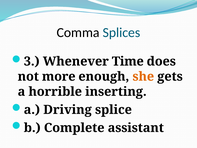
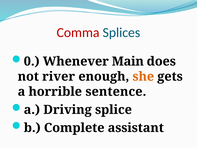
Comma colour: black -> red (78, 33)
3: 3 -> 0 (32, 61)
Time: Time -> Main (128, 61)
more: more -> river (59, 76)
inserting: inserting -> sentence (116, 91)
